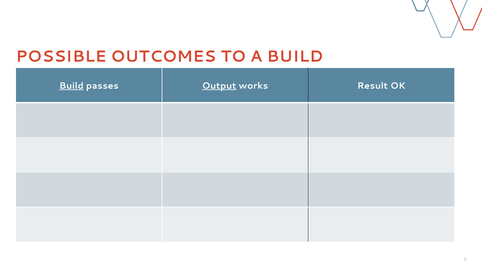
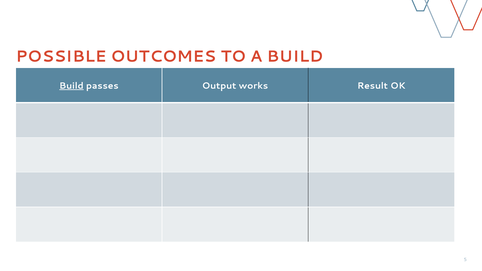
Output underline: present -> none (219, 86)
